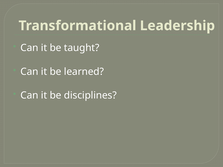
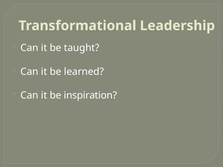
disciplines: disciplines -> inspiration (90, 95)
